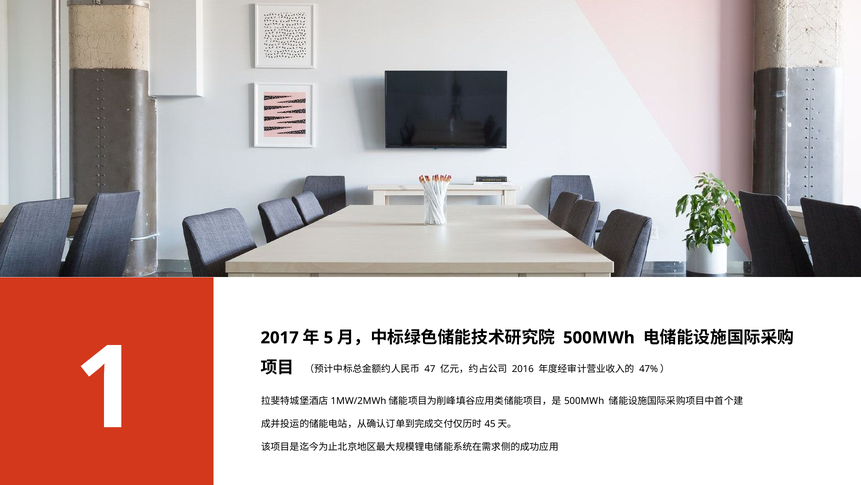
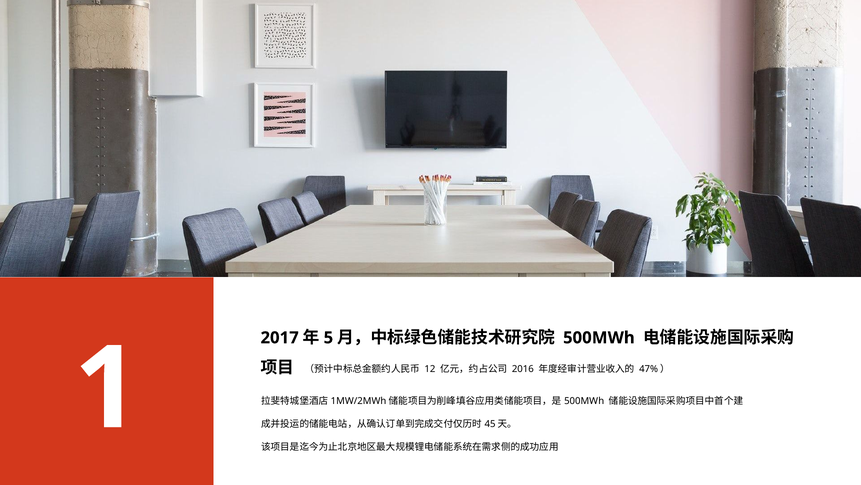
47: 47 -> 12 (430, 369)
